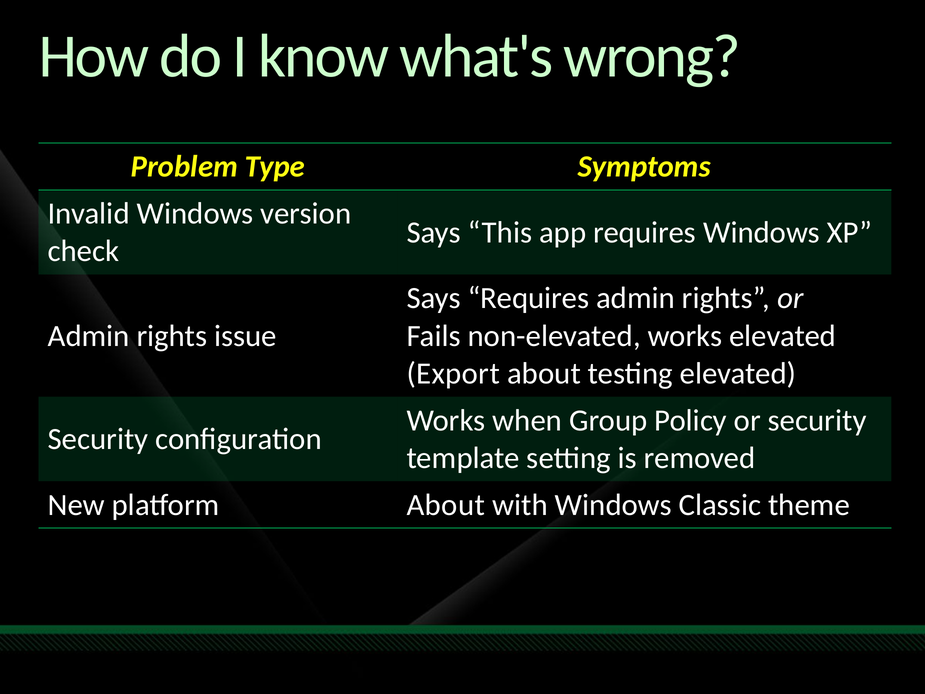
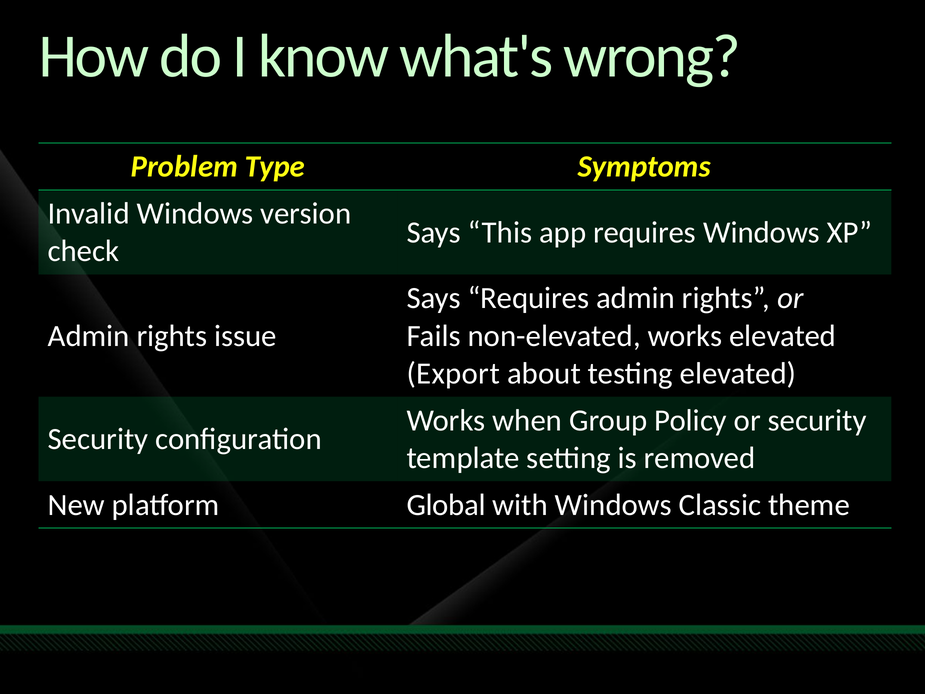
platform About: About -> Global (446, 505)
